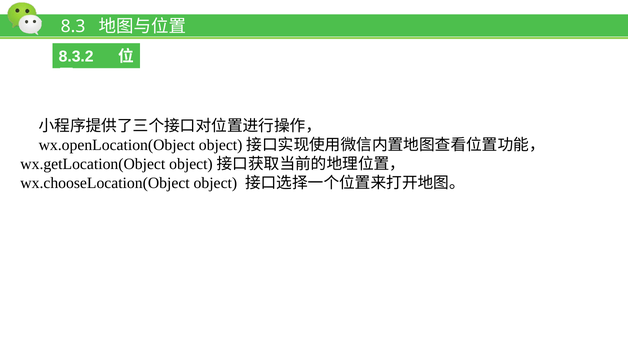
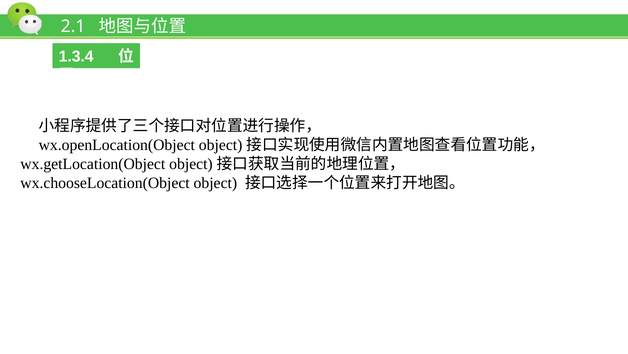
8.3: 8.3 -> 2.1 (73, 27)
8.3.2: 8.3.2 -> 1.3.4 (76, 57)
